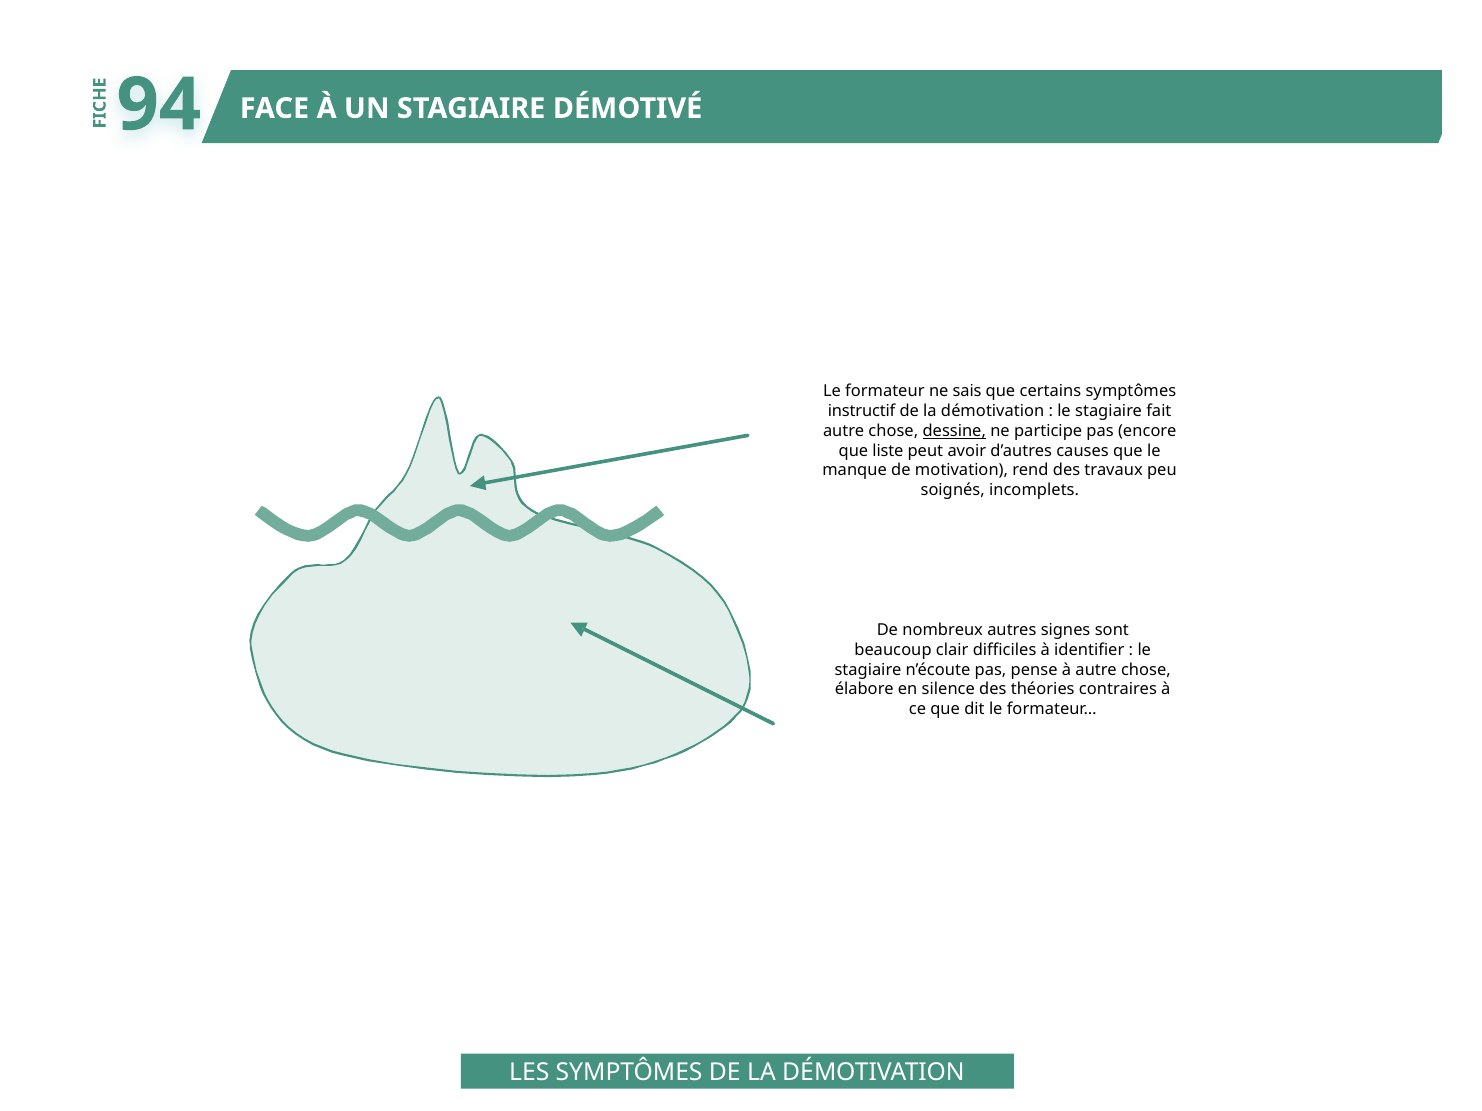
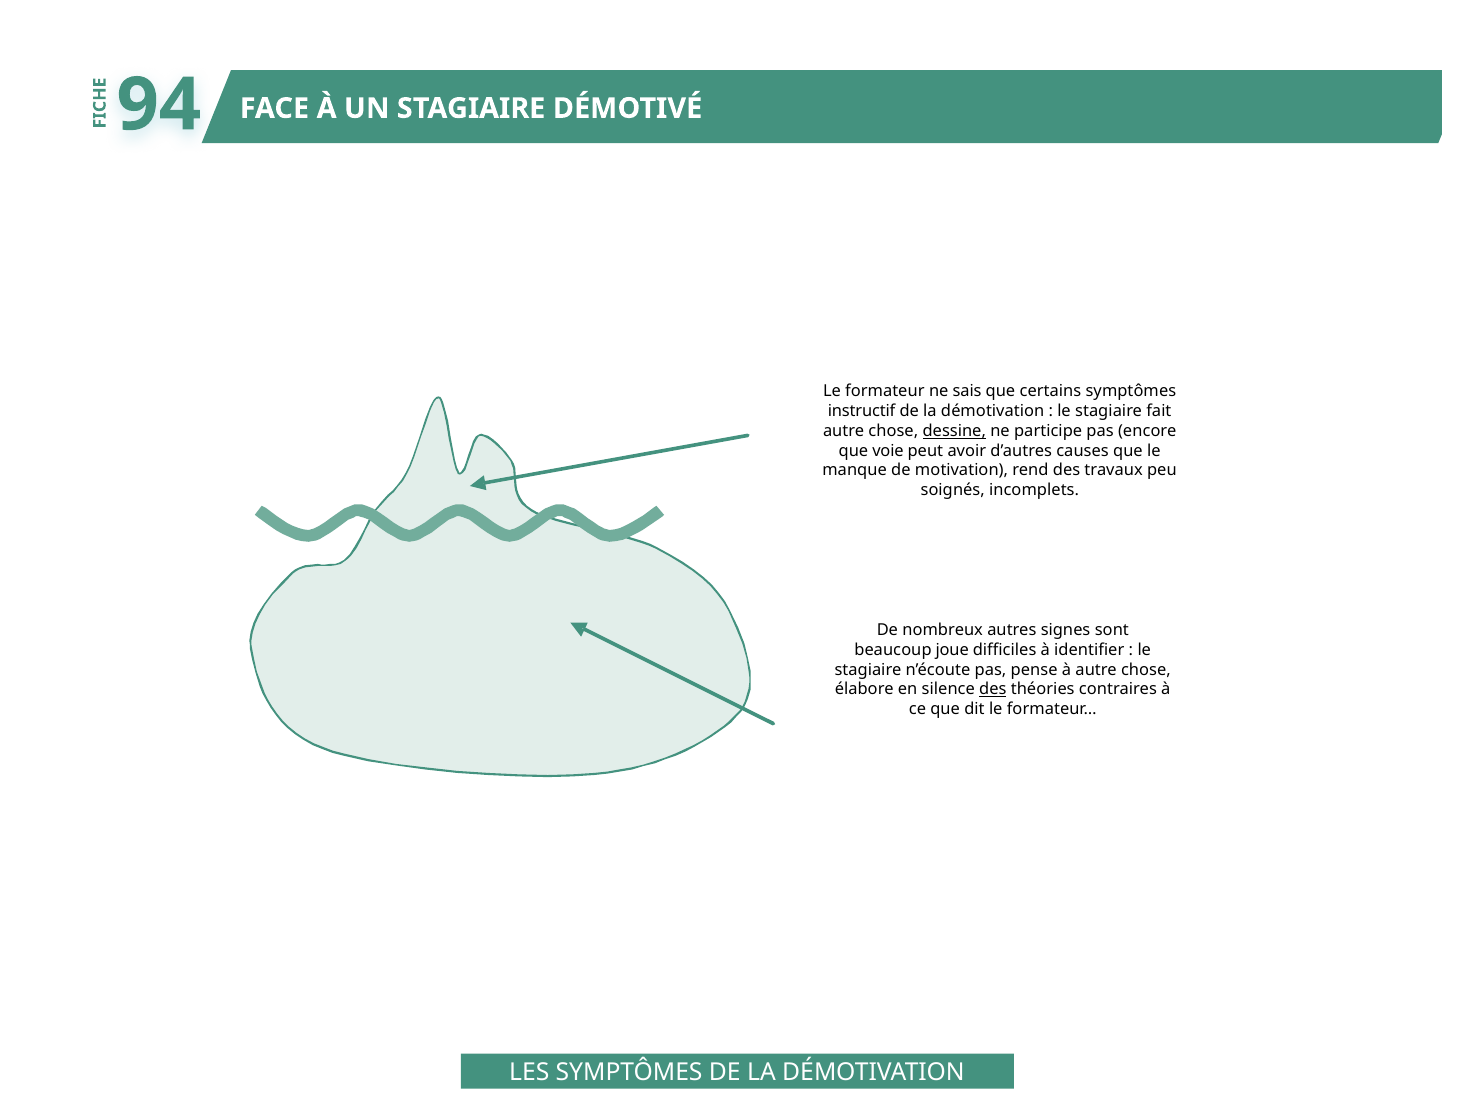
liste: liste -> voie (888, 451)
clair: clair -> joue (952, 650)
des underline: none -> present (993, 690)
